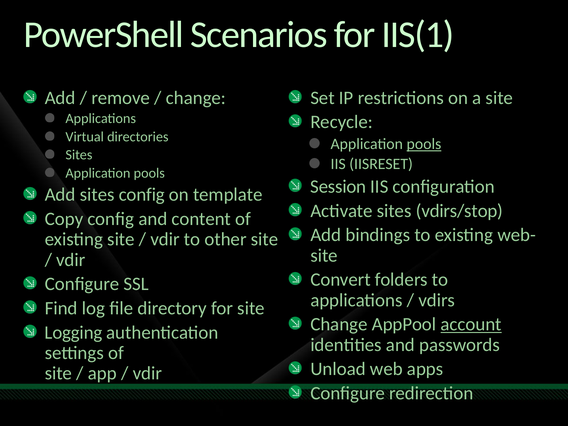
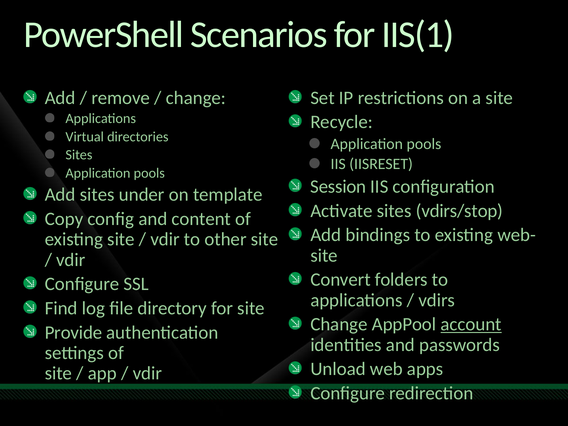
pools underline: present -> none (424, 144)
sites config: config -> under (142, 195)
Logging: Logging -> Provide (73, 332)
